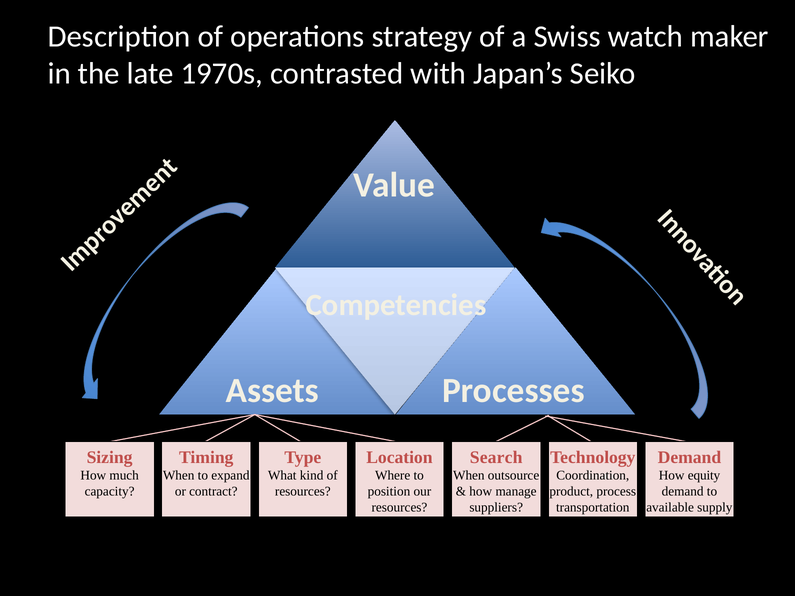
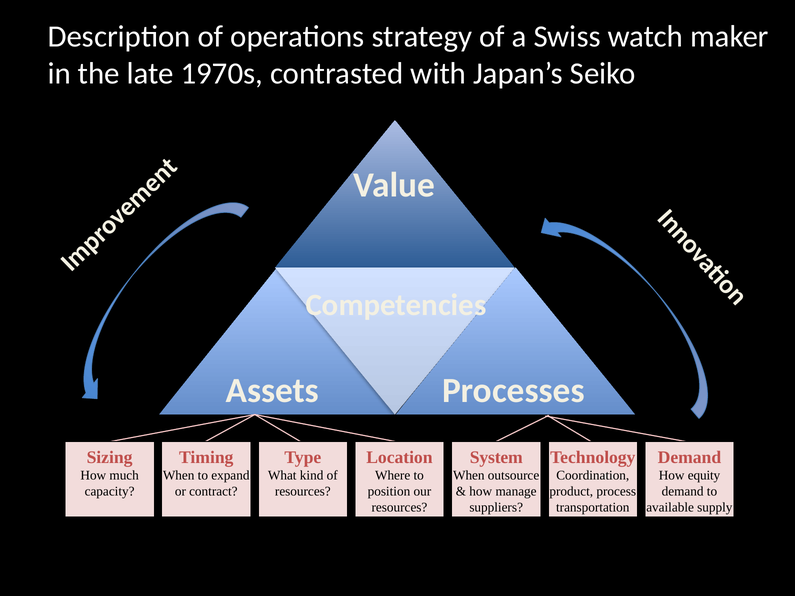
Search: Search -> System (496, 458)
